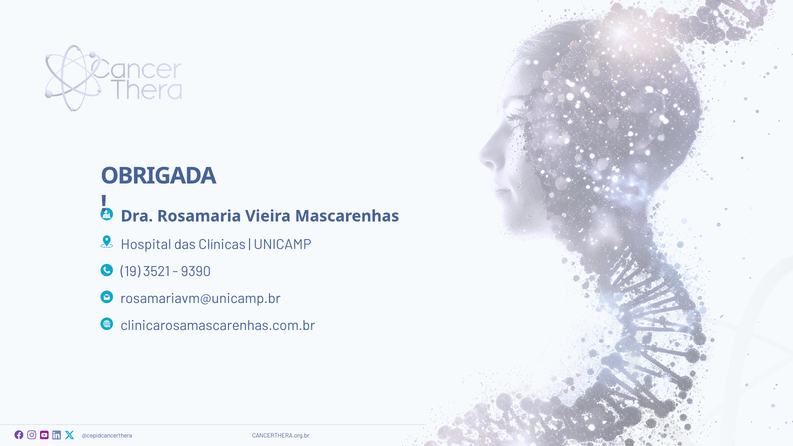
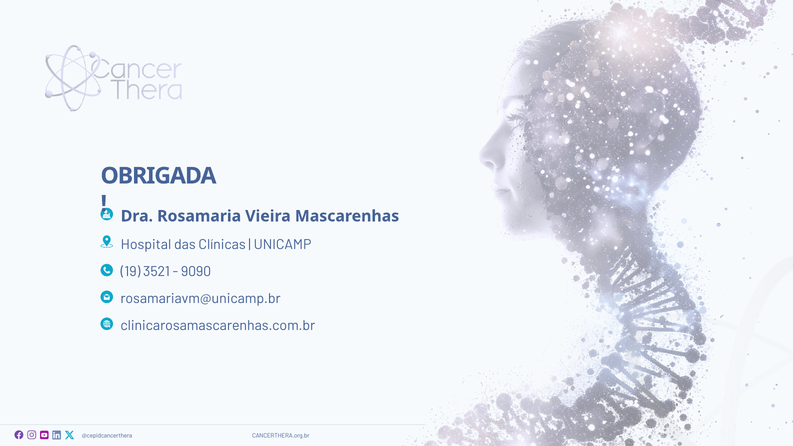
9390: 9390 -> 9090 (196, 272)
